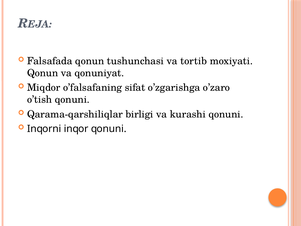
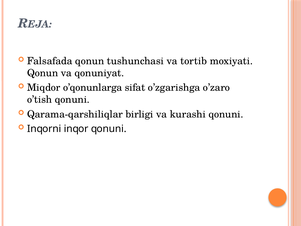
o’falsafaning: o’falsafaning -> o’qonunlarga (93, 87)
